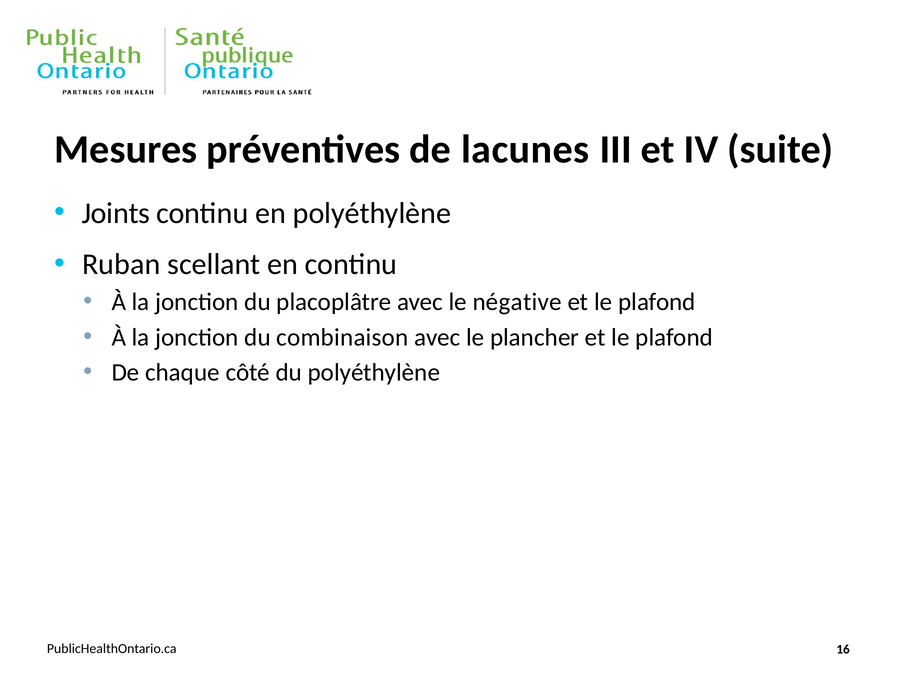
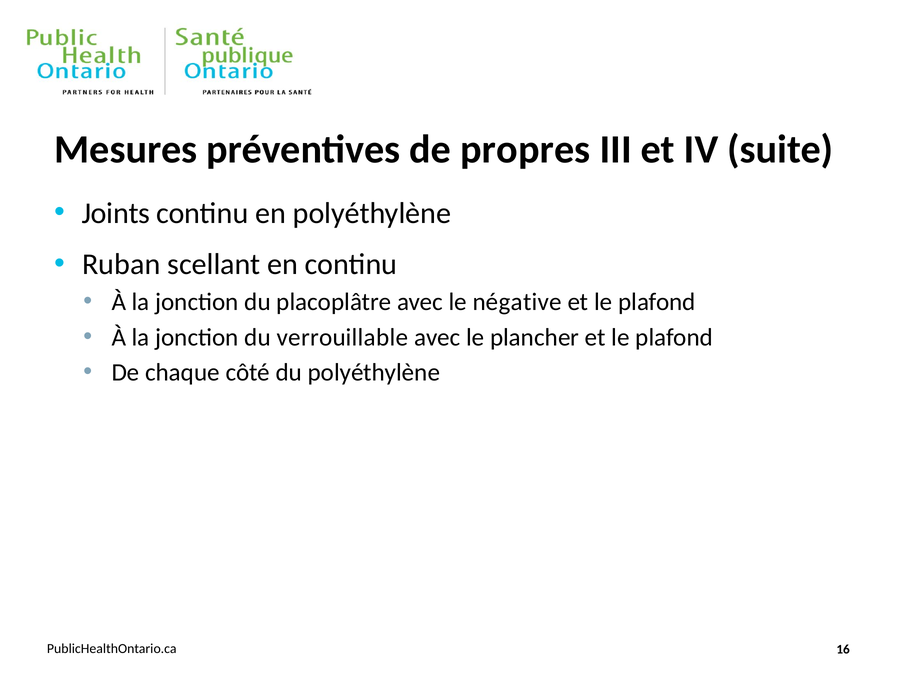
lacunes: lacunes -> propres (525, 150)
combinaison: combinaison -> verrouillable (342, 337)
